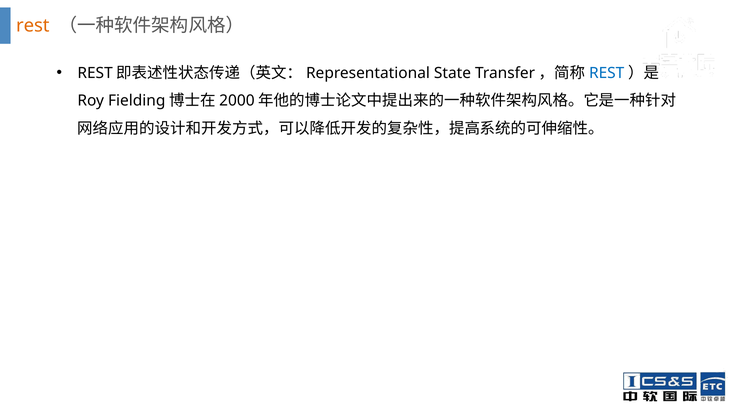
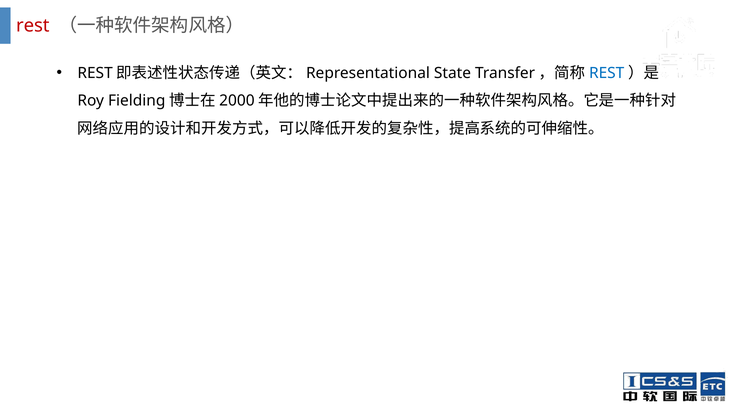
rest colour: orange -> red (33, 26)
